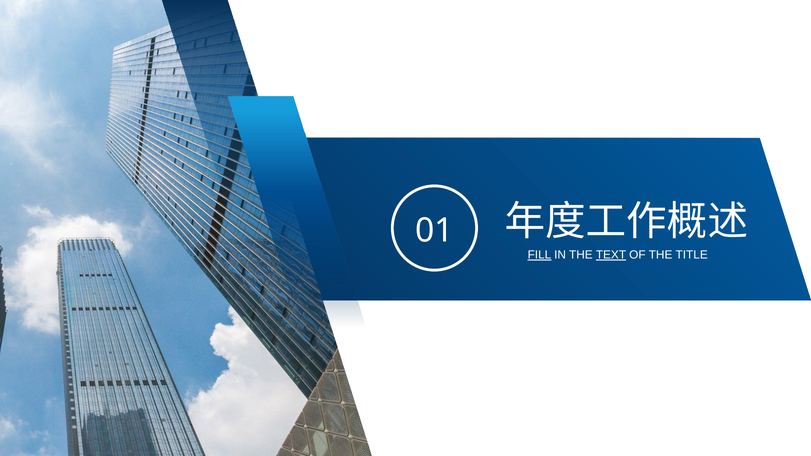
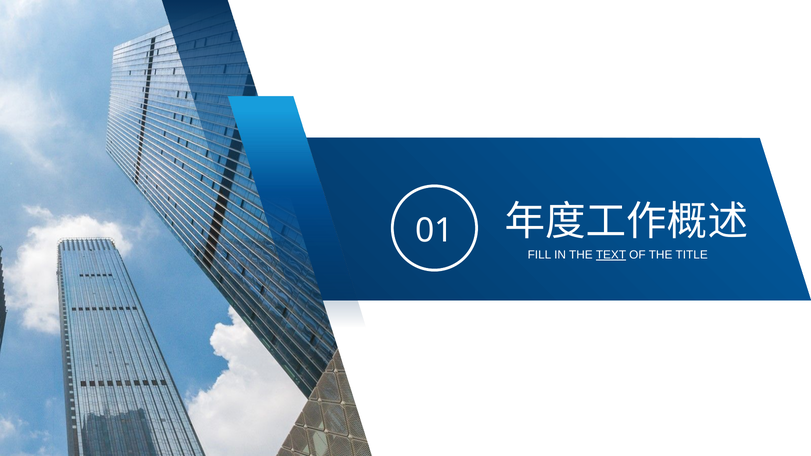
FILL underline: present -> none (539, 255)
